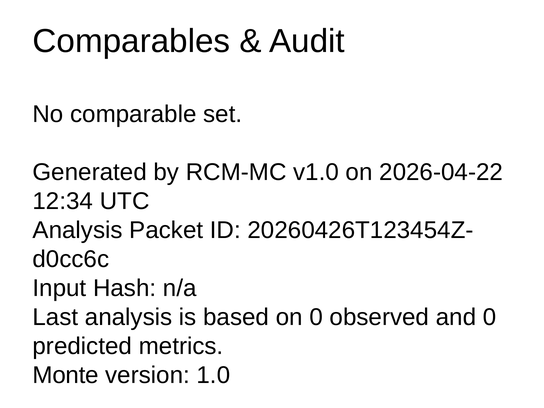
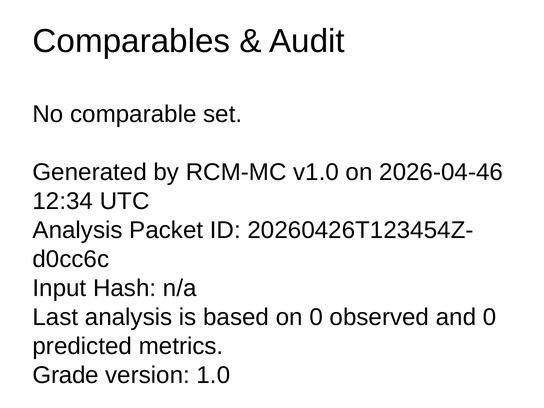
2026-04-22: 2026-04-22 -> 2026-04-46 (441, 172)
Monte: Monte -> Grade (66, 375)
